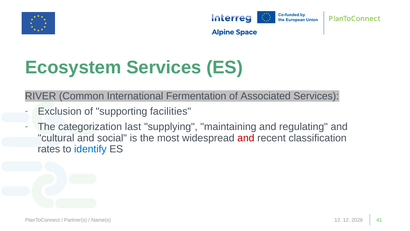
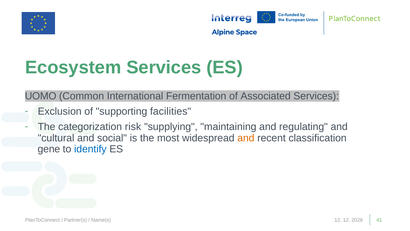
RIVER: RIVER -> UOMO (41, 96)
last: last -> risk (133, 127)
and colour: red -> orange (246, 138)
rates: rates -> gene (49, 149)
